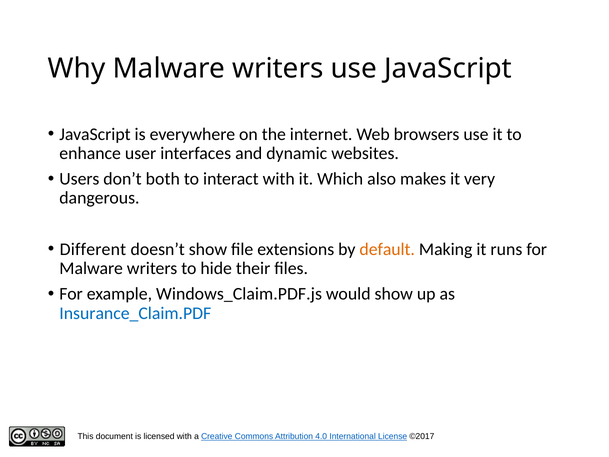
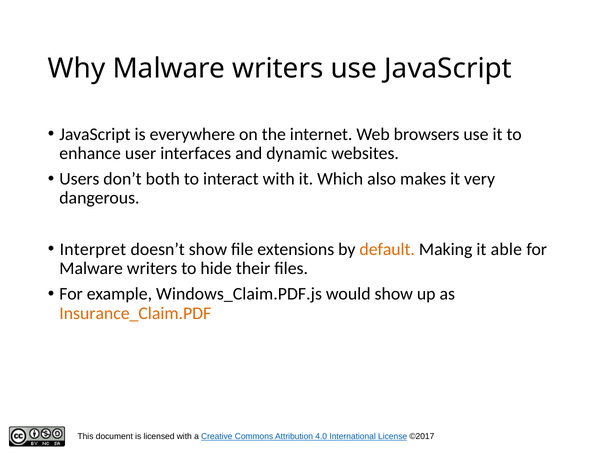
Different: Different -> Interpret (93, 249)
runs: runs -> able (506, 249)
Insurance_Claim.PDF colour: blue -> orange (135, 313)
